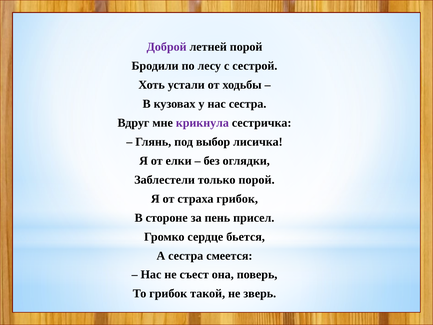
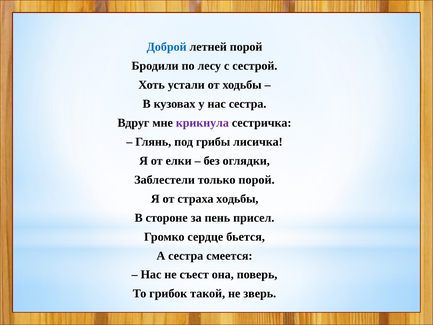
Доброй colour: purple -> blue (167, 47)
выбор: выбор -> грибы (213, 142)
страха грибок: грибок -> ходьбы (237, 199)
